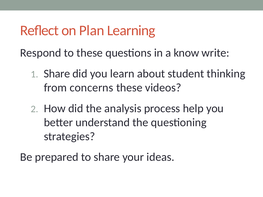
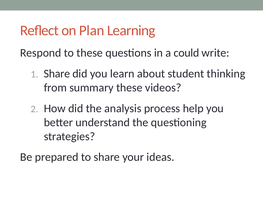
know: know -> could (186, 53)
concerns: concerns -> summary (92, 88)
